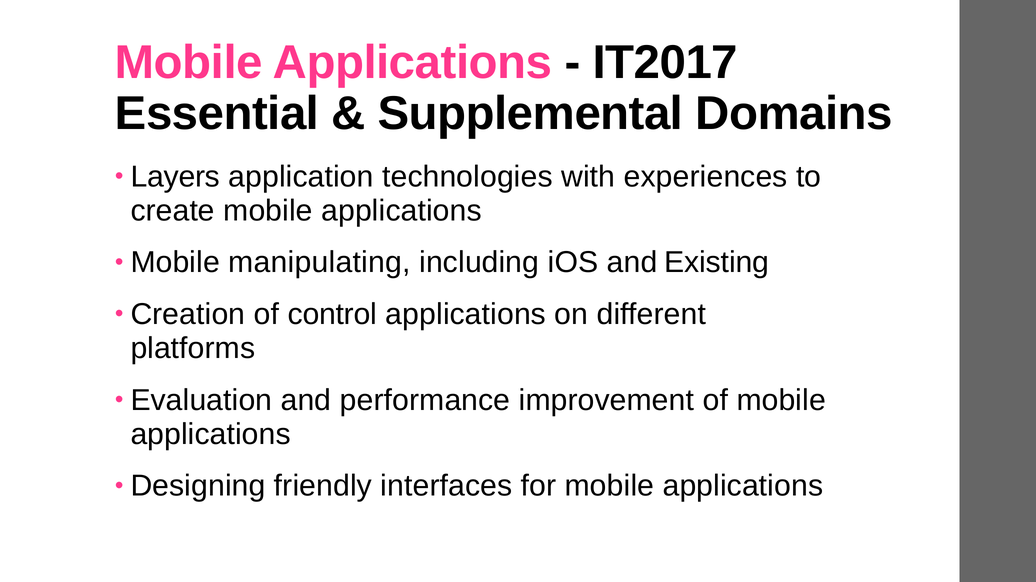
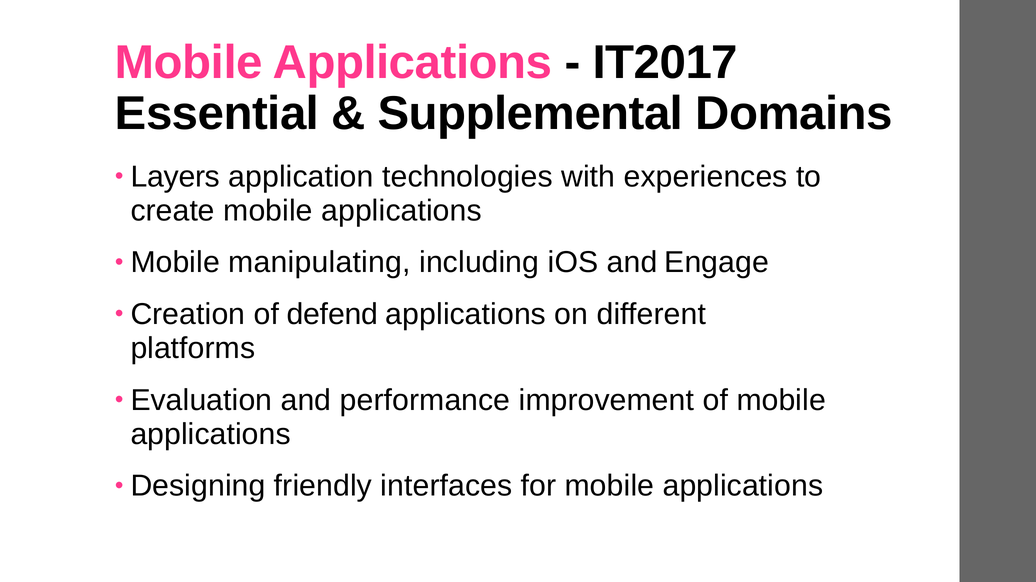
Existing: Existing -> Engage (717, 263)
control: control -> defend (332, 315)
